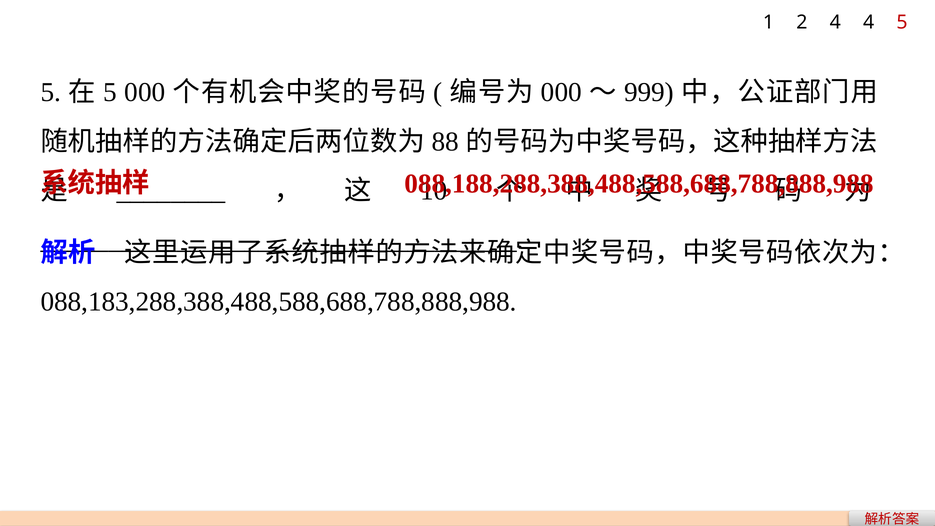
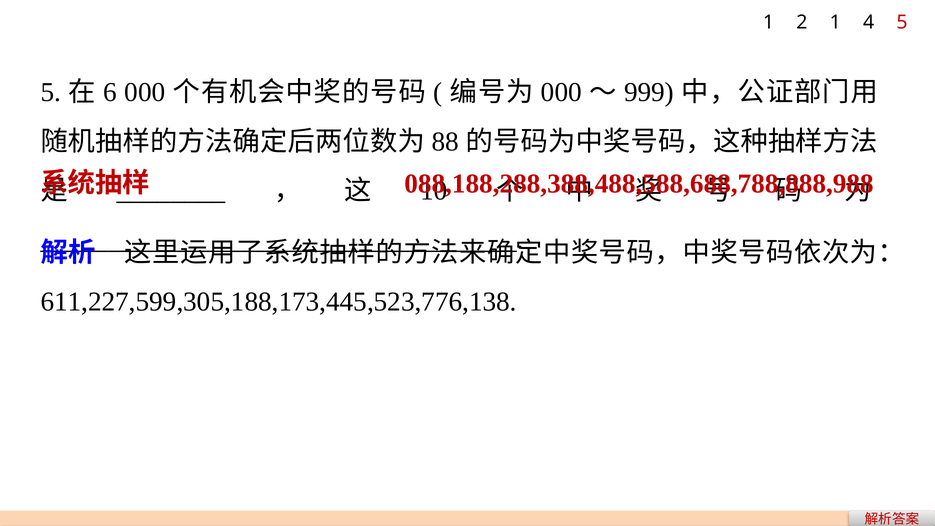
2 4: 4 -> 1 (835, 22)
5: 5 -> 6 (110, 92)
088,183,288,388,488,588,688,788,888,988: 088,183,288,388,488,588,688,788,888,988 -> 611,227,599,305,188,173,445,523,776,138 (279, 302)
